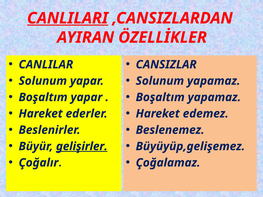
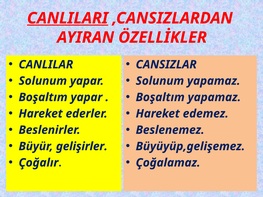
gelişirler underline: present -> none (82, 147)
